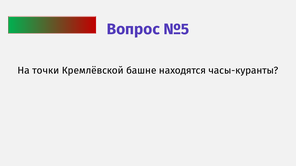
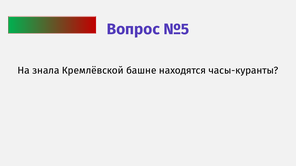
точки: точки -> знала (46, 71)
